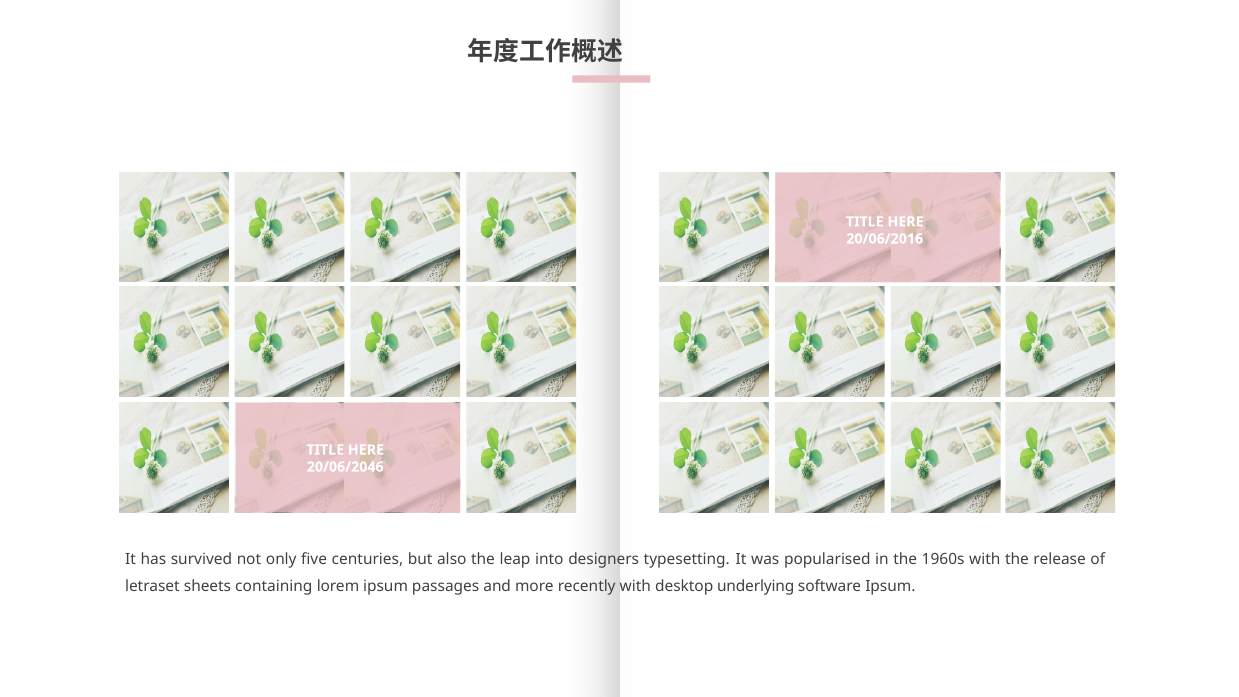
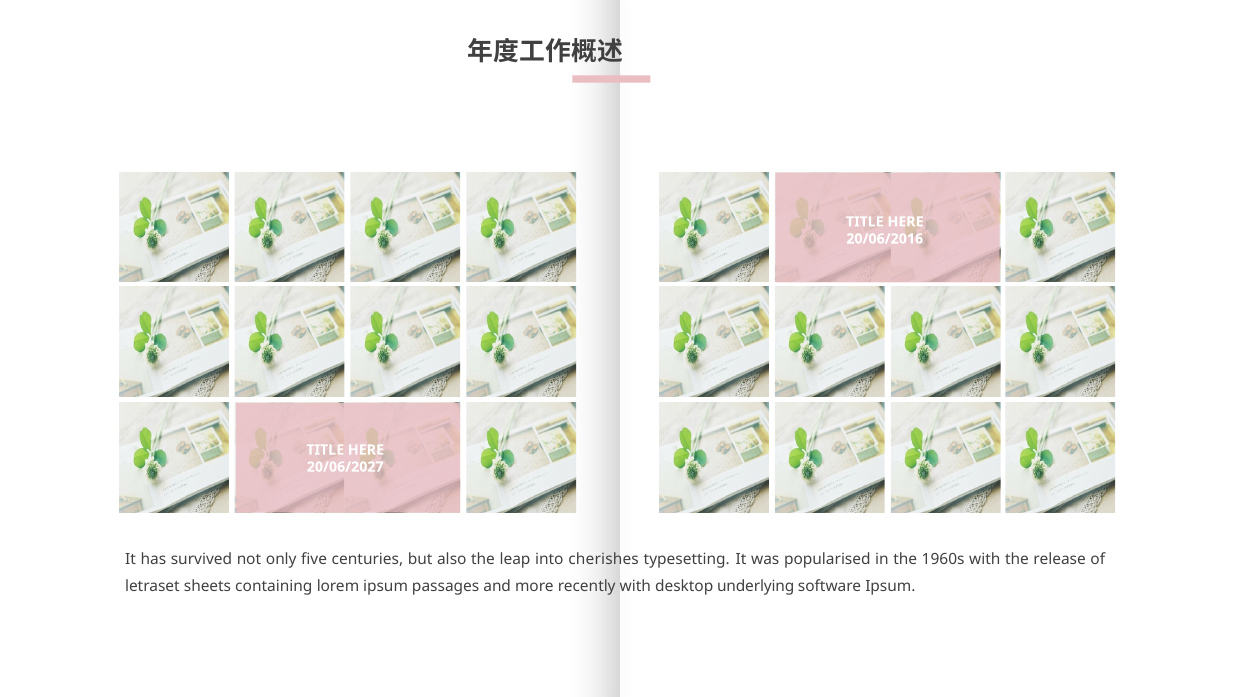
20/06/2046: 20/06/2046 -> 20/06/2027 (345, 467)
designers: designers -> cherishes (604, 559)
